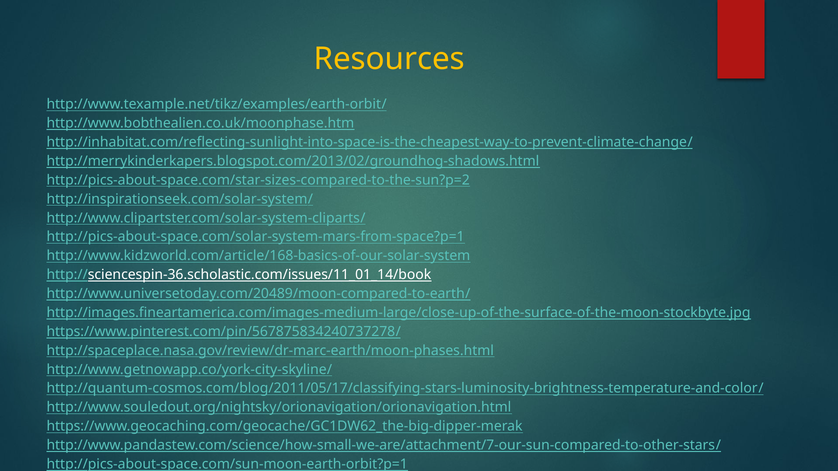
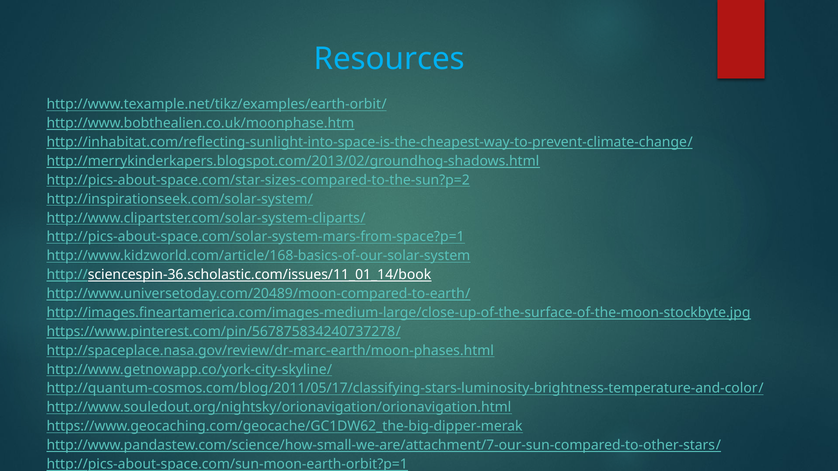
Resources colour: yellow -> light blue (389, 59)
